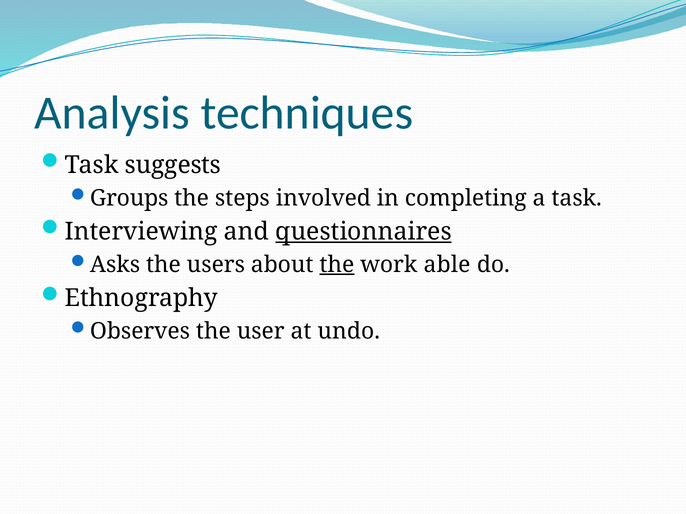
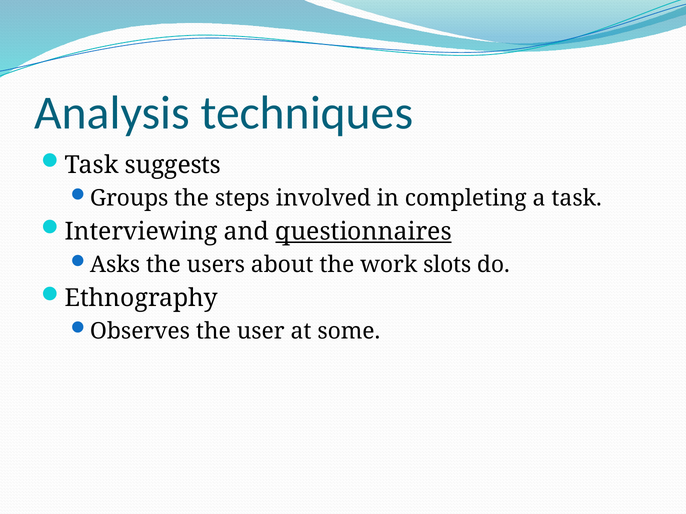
the underline: present -> none (337, 265)
able: able -> slots (447, 265)
undo: undo -> some (349, 331)
